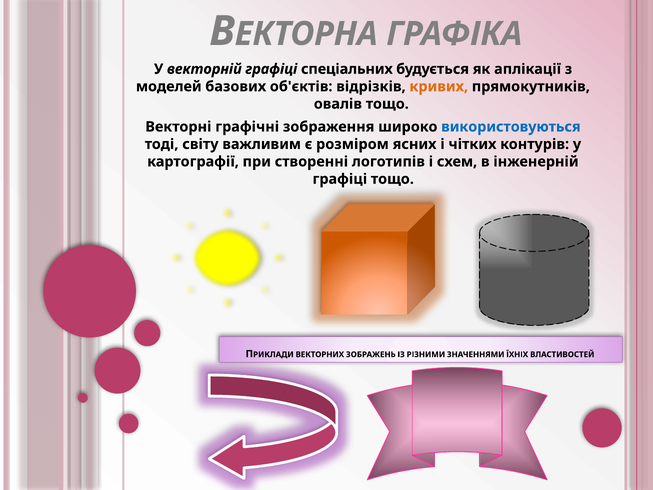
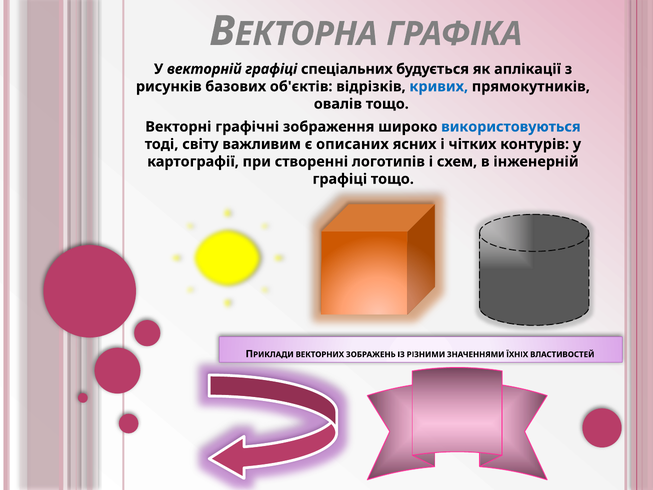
моделей: моделей -> рисунків (169, 86)
кривих colour: orange -> blue (439, 86)
розміром: розміром -> описаних (352, 144)
